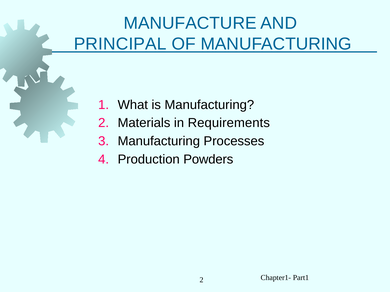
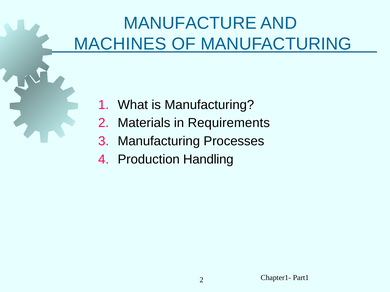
PRINCIPAL: PRINCIPAL -> MACHINES (120, 44)
Powders: Powders -> Handling (208, 159)
